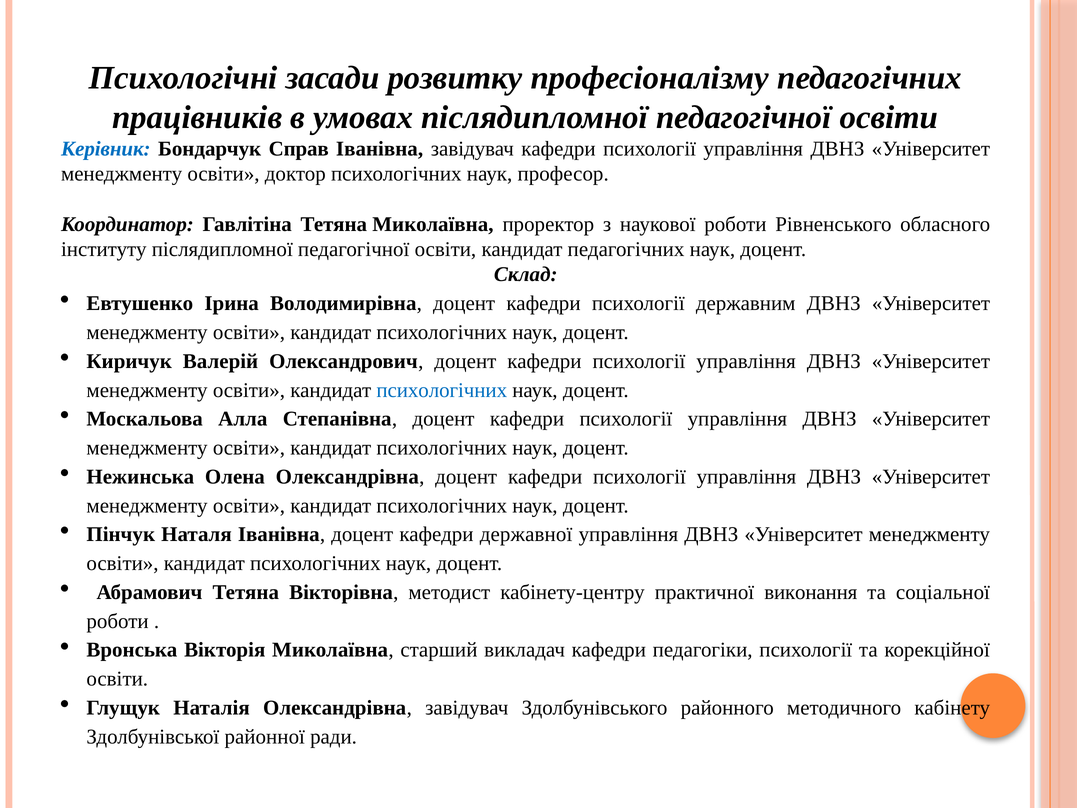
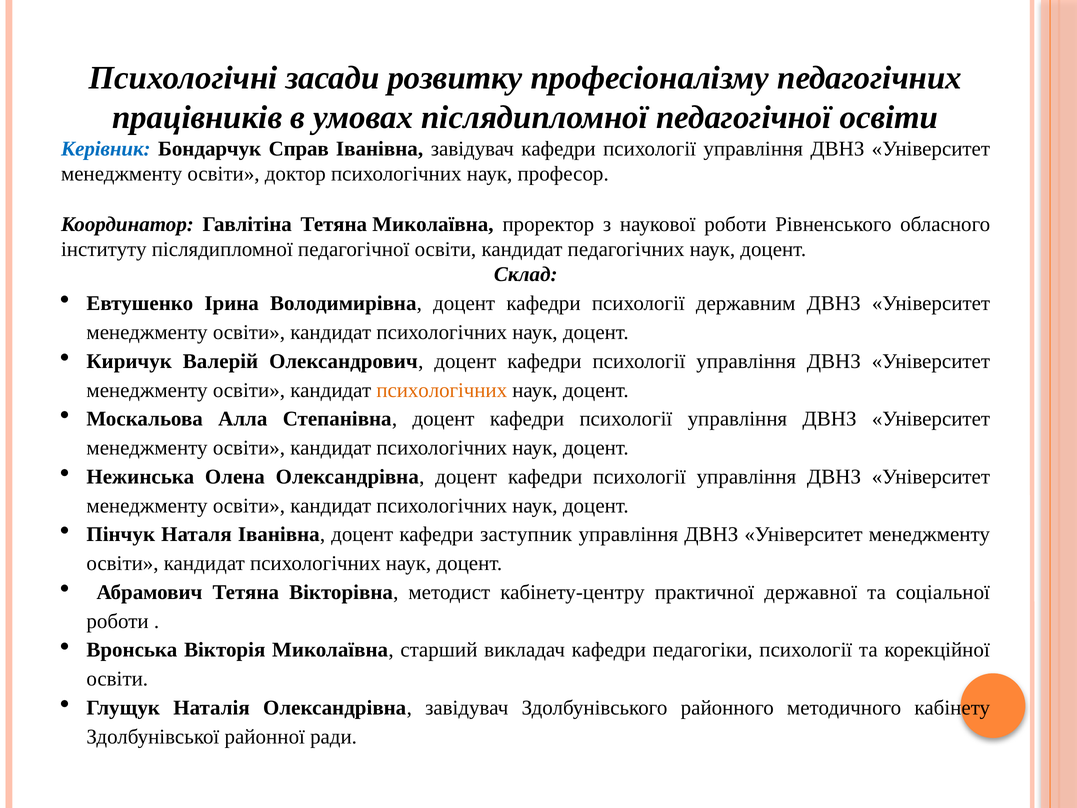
психологічних colour: blue -> orange (442, 390)
державної: державної -> заступник (526, 534)
виконання: виконання -> державної (811, 592)
